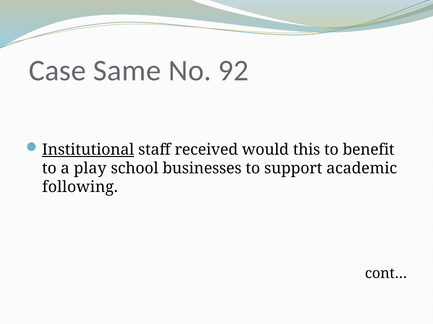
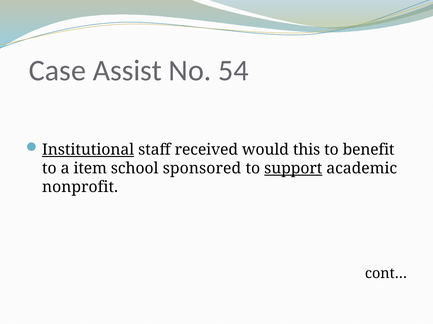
Same: Same -> Assist (127, 71)
92: 92 -> 54 (234, 71)
play: play -> item (90, 169)
businesses: businesses -> sponsored (202, 169)
support underline: none -> present (293, 169)
following: following -> nonprofit (80, 188)
